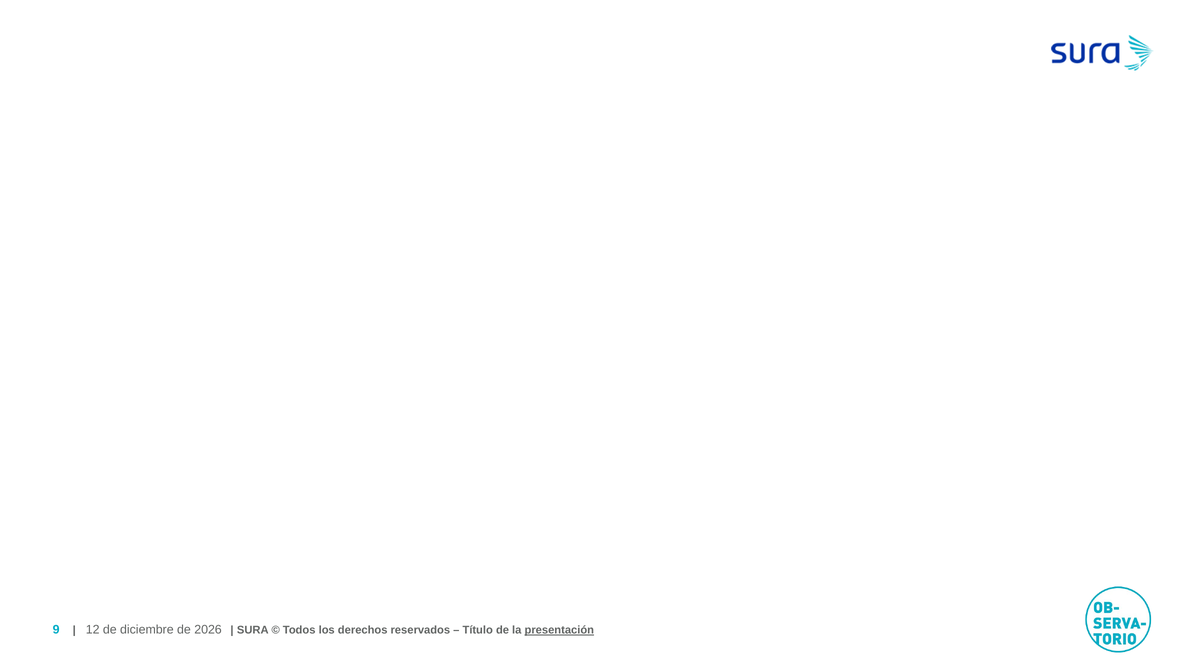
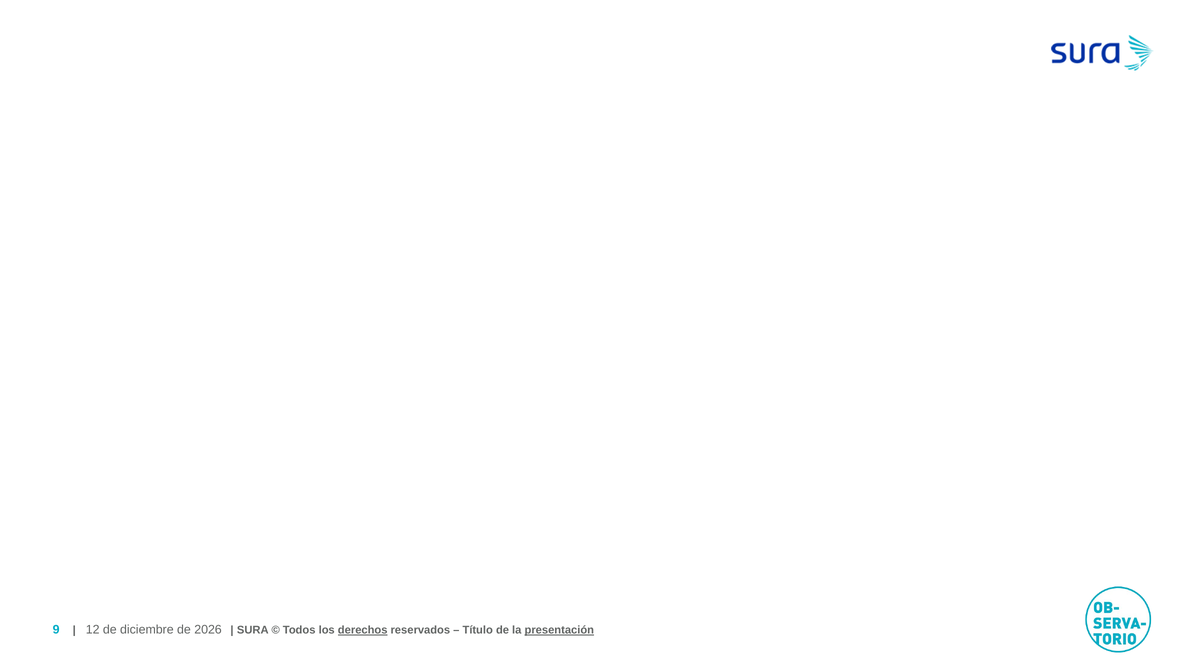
derechos underline: none -> present (363, 631)
